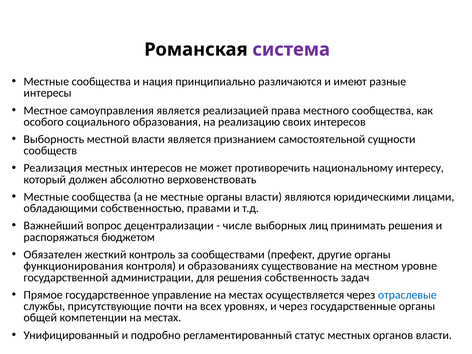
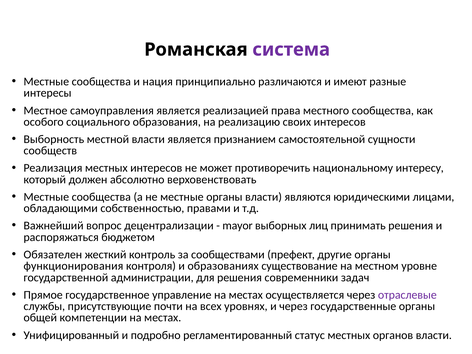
числе: числе -> mayor (238, 226)
собственность: собственность -> современники (301, 277)
отраслевые colour: blue -> purple (407, 295)
